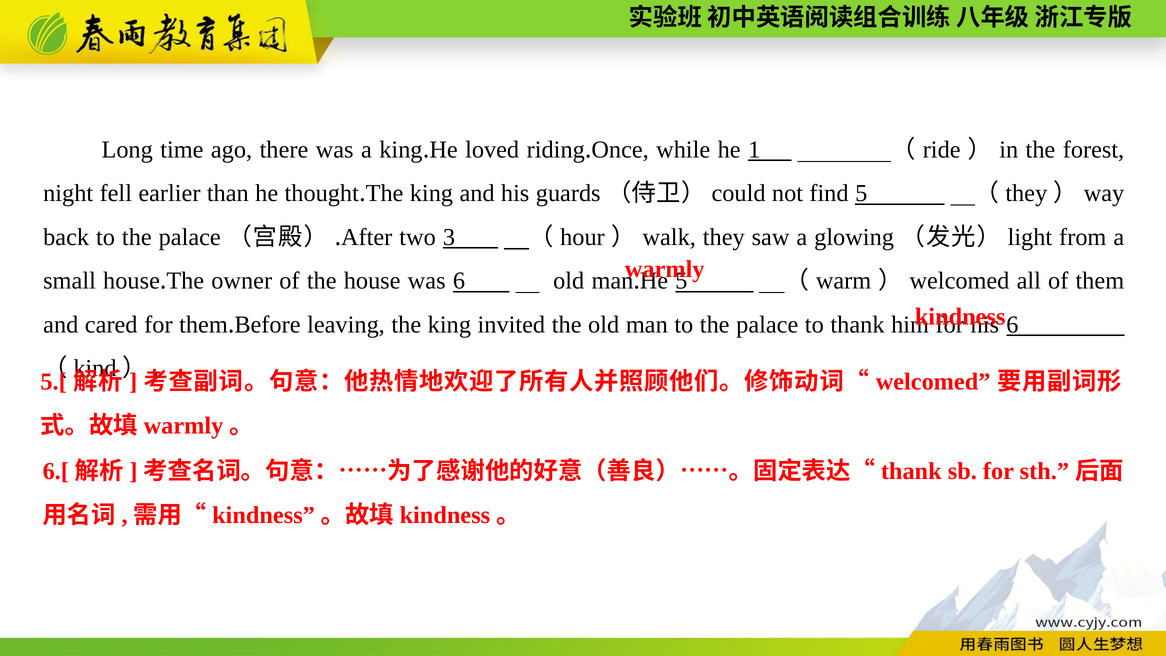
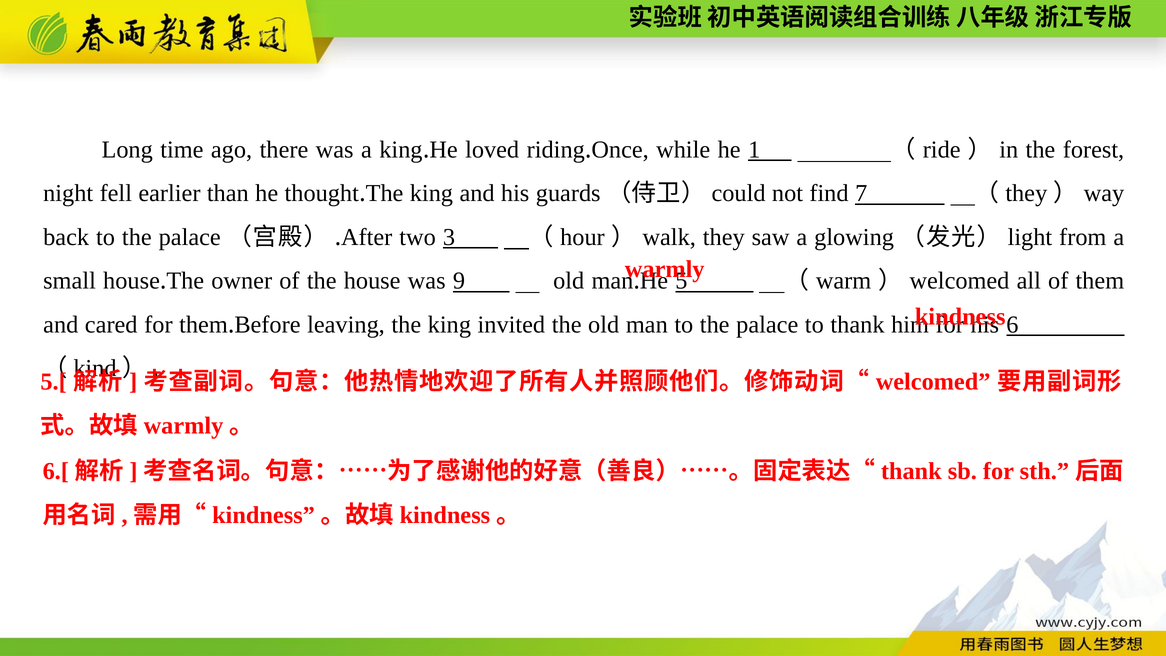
find 5: 5 -> 7 (861, 193)
was 6: 6 -> 9 (459, 281)
